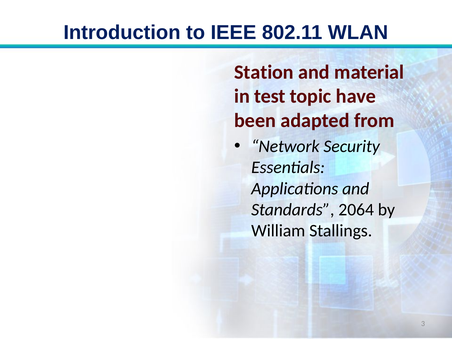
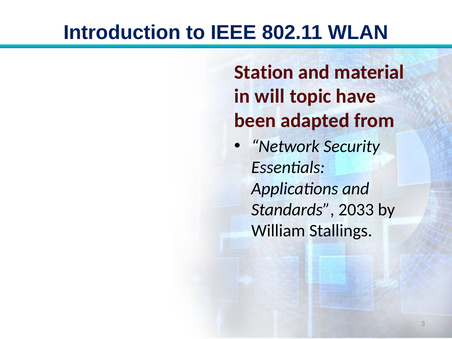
test: test -> will (270, 96)
2064: 2064 -> 2033 (356, 210)
